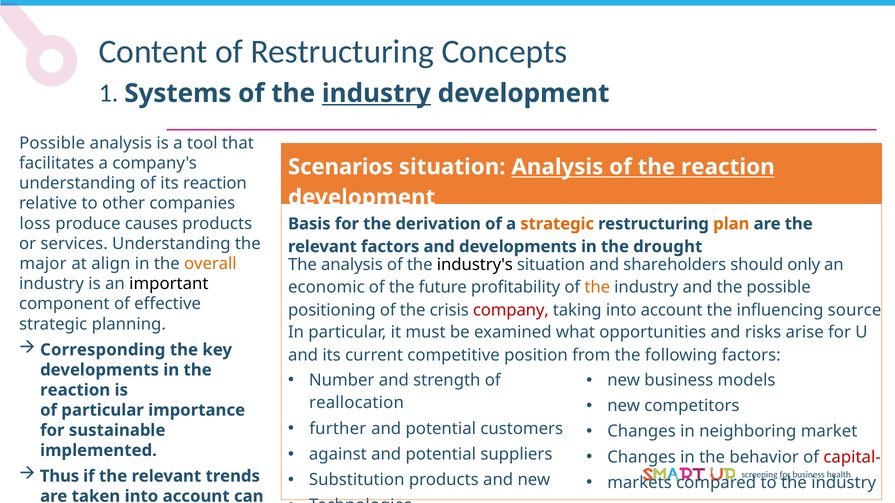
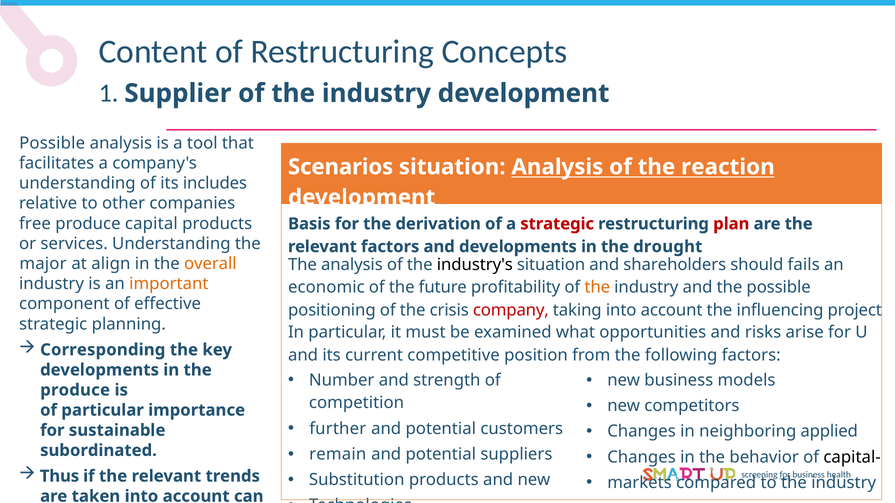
Systems: Systems -> Supplier (178, 93)
industry underline: present -> none (376, 93)
its reaction: reaction -> includes (215, 183)
loss: loss -> free (35, 224)
causes: causes -> capital (151, 224)
strategic colour: orange -> red (557, 224)
plan colour: orange -> red (731, 224)
only: only -> fails (804, 265)
important colour: black -> orange (169, 284)
source: source -> project (855, 310)
reaction: reaction -> produce (75, 390)
reallocation: reallocation -> competition (357, 403)
market: market -> applied (829, 432)
against: against -> remain (338, 455)
implemented: implemented -> subordinated (98, 451)
capital- colour: red -> black (852, 457)
